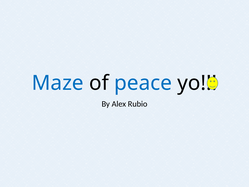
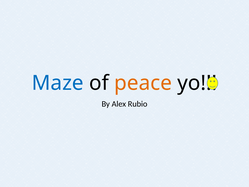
peace colour: blue -> orange (143, 83)
